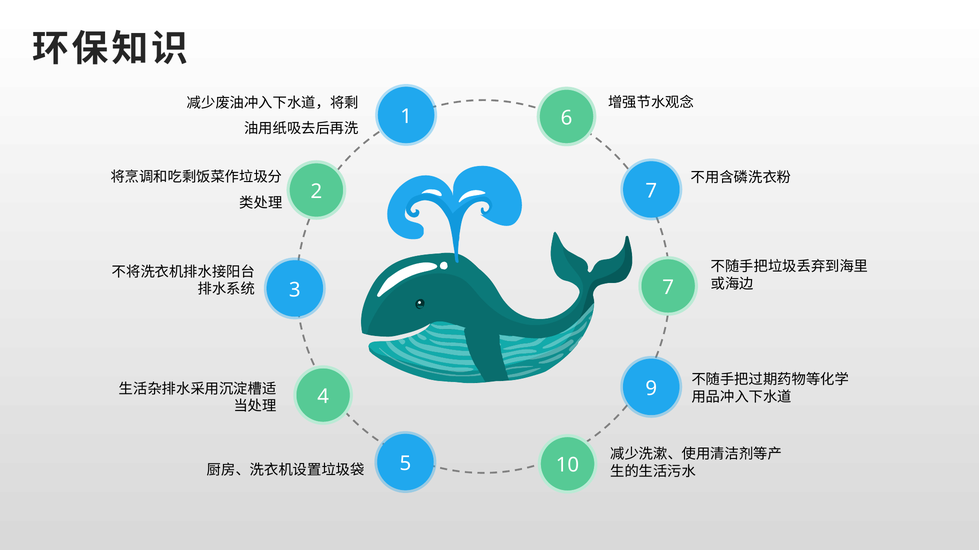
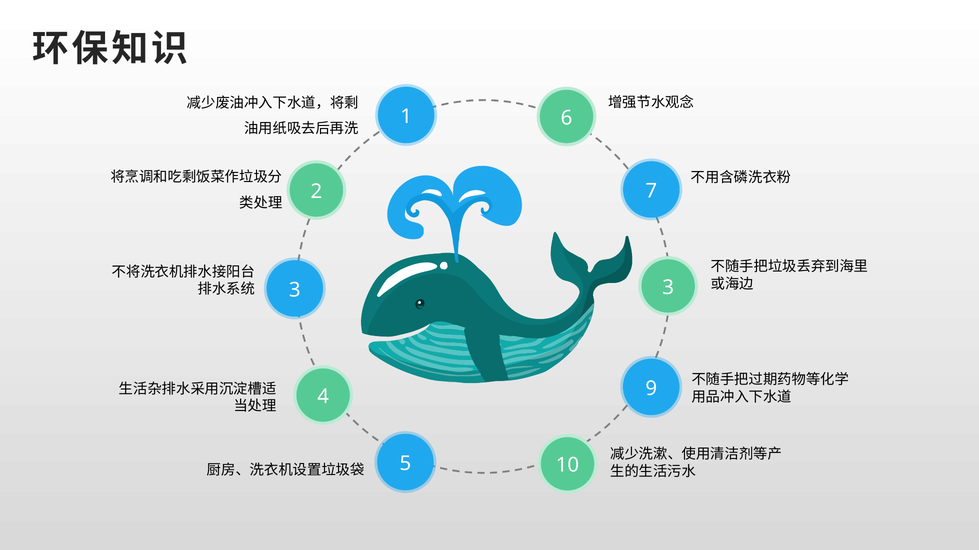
3 7: 7 -> 3 (668, 288)
